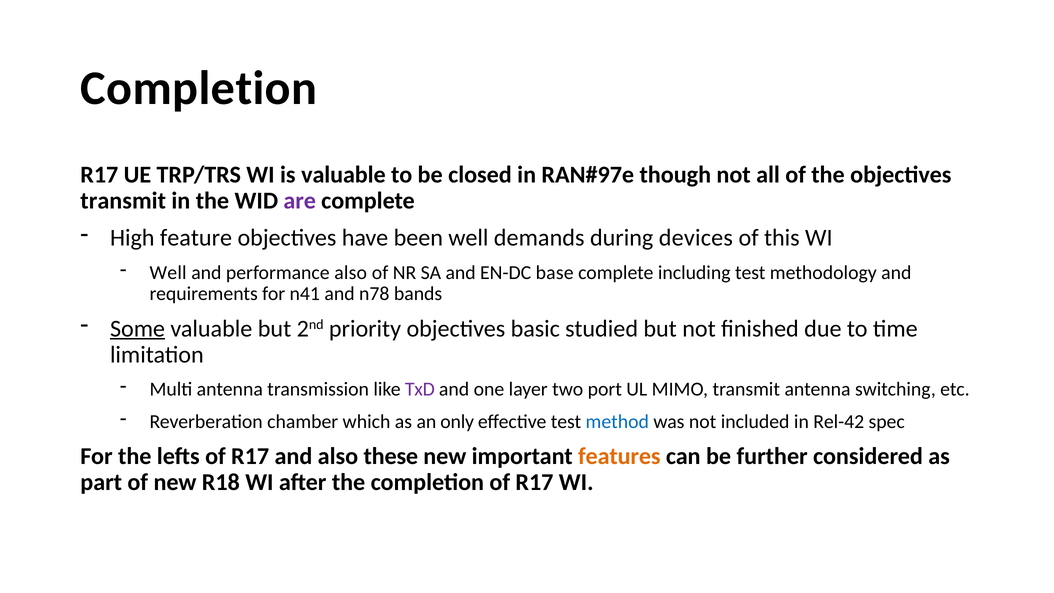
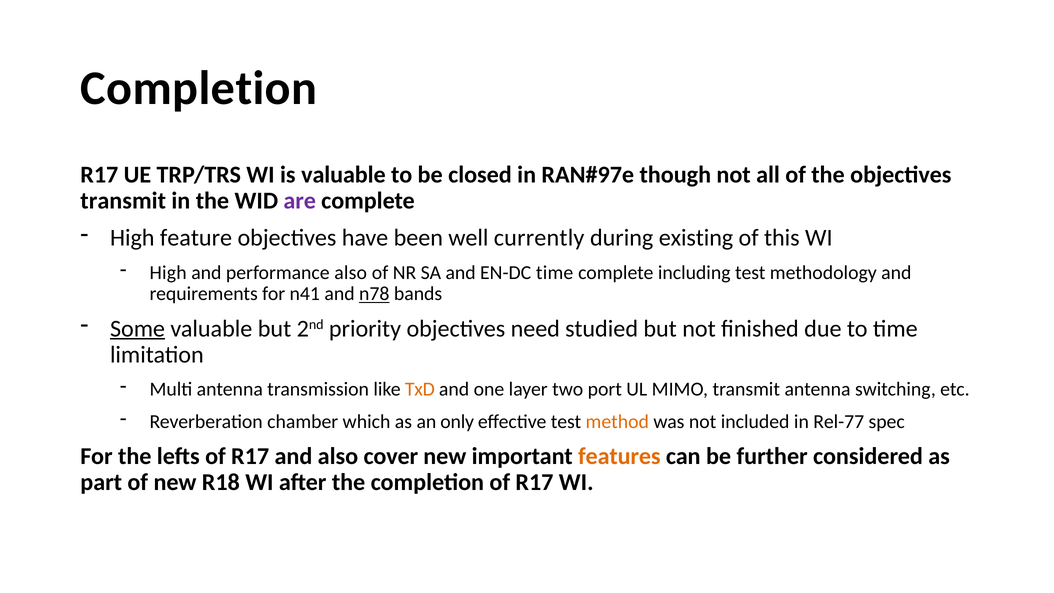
demands: demands -> currently (539, 238)
devices: devices -> existing (696, 238)
Well: Well -> High (168, 272)
EN-DC base: base -> time (555, 272)
n78 underline: none -> present (374, 294)
basic: basic -> need (535, 328)
TxD colour: purple -> orange (420, 389)
method colour: blue -> orange (617, 422)
Rel-42: Rel-42 -> Rel-77 (839, 422)
these: these -> cover (391, 456)
